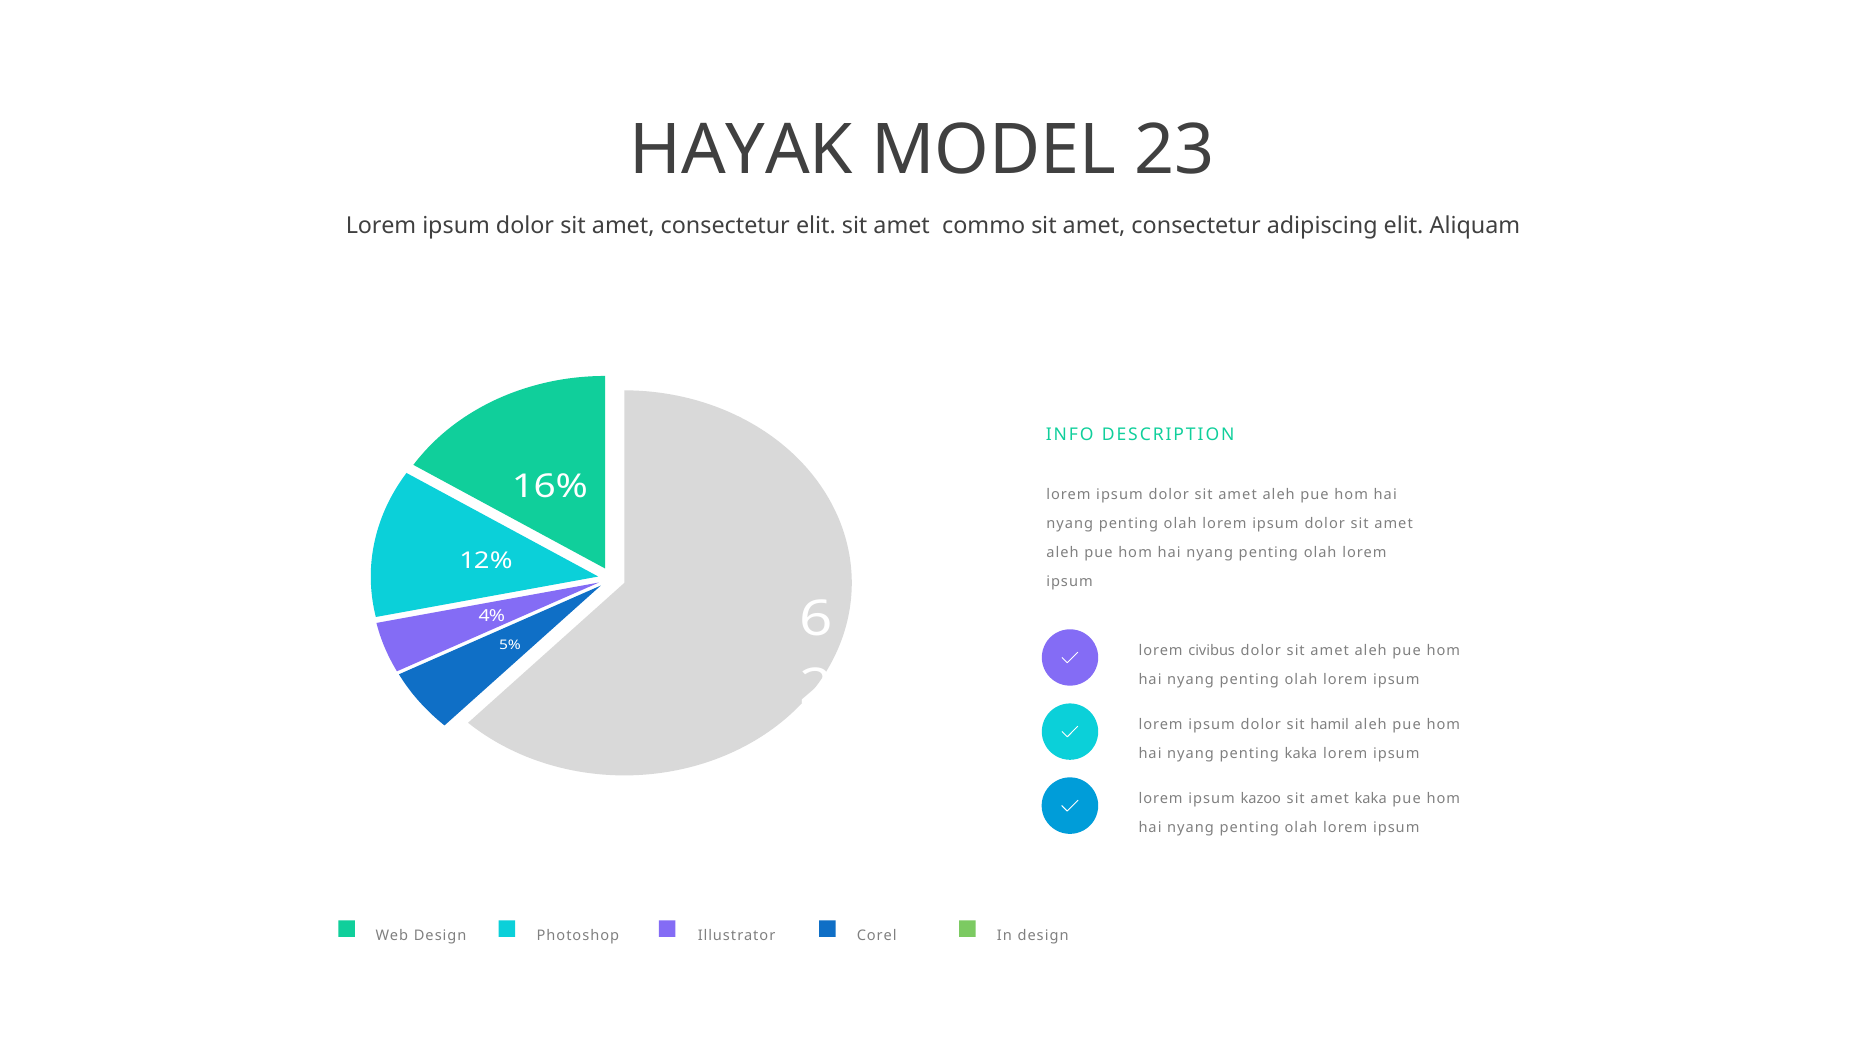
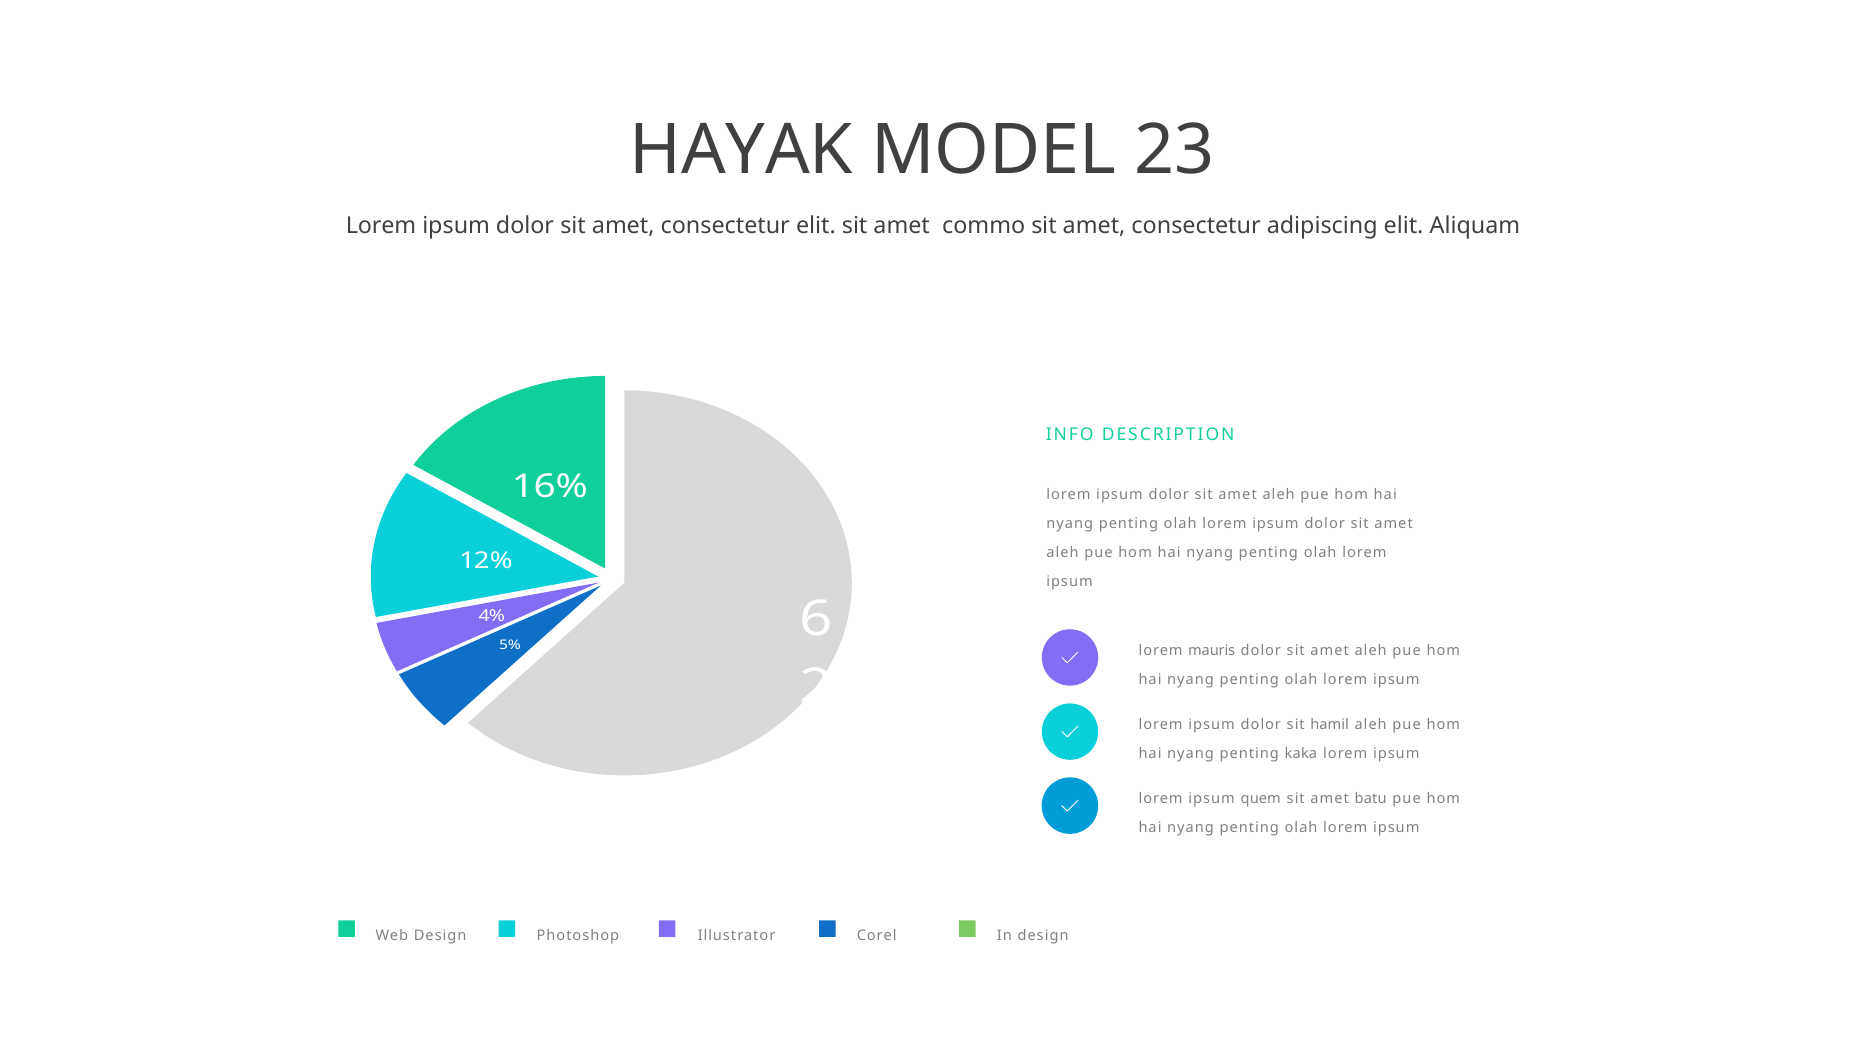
civibus: civibus -> mauris (1212, 651)
kazoo: kazoo -> quem (1261, 799)
amet kaka: kaka -> batu (1371, 799)
